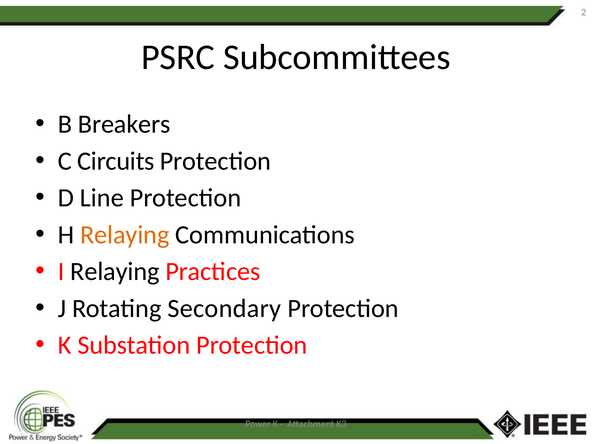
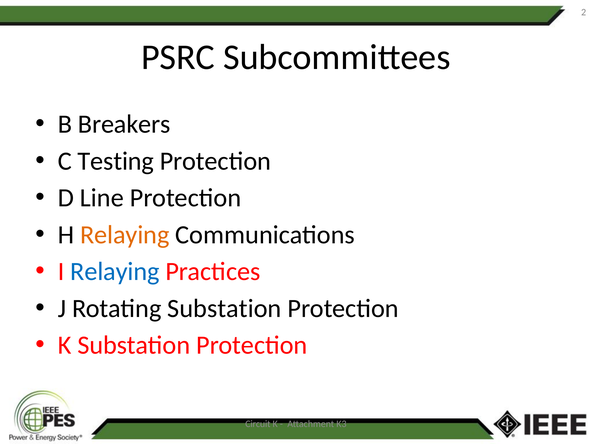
Circuits: Circuits -> Testing (116, 161)
Relaying colour: black -> blue (115, 272)
Rotating Secondary: Secondary -> Substation (224, 308)
Power: Power -> Circuit (258, 424)
